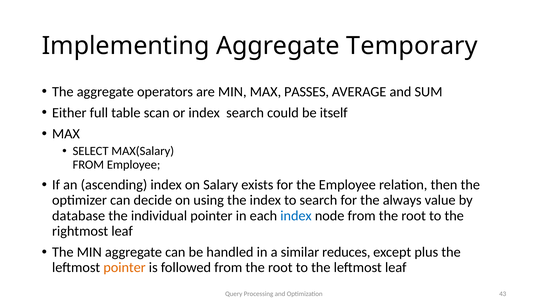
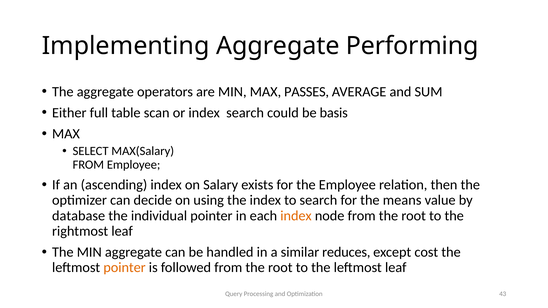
Temporary: Temporary -> Performing (412, 46)
itself: itself -> basis (334, 113)
always: always -> means (402, 200)
index colour: blue -> orange (296, 216)
plus: plus -> cost (426, 252)
